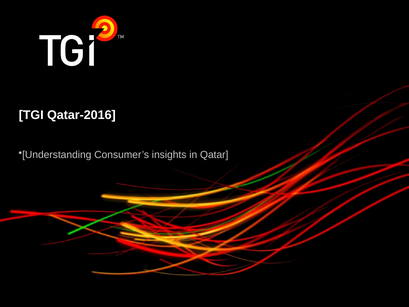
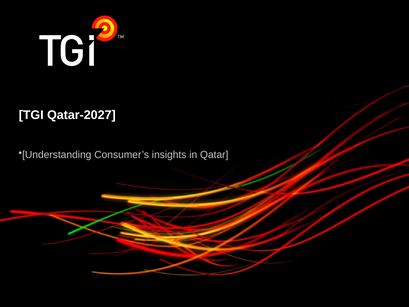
Qatar-2016: Qatar-2016 -> Qatar-2027 (81, 115)
